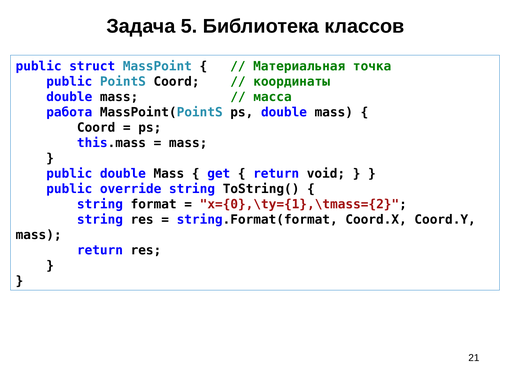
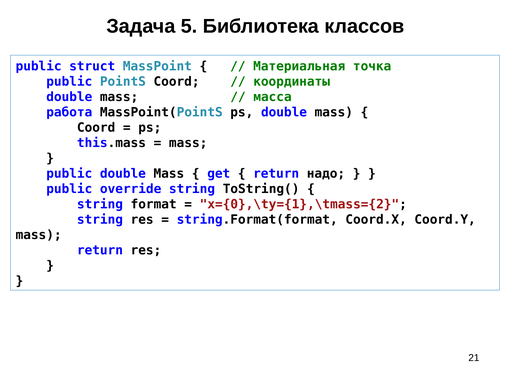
void: void -> надо (326, 173)
